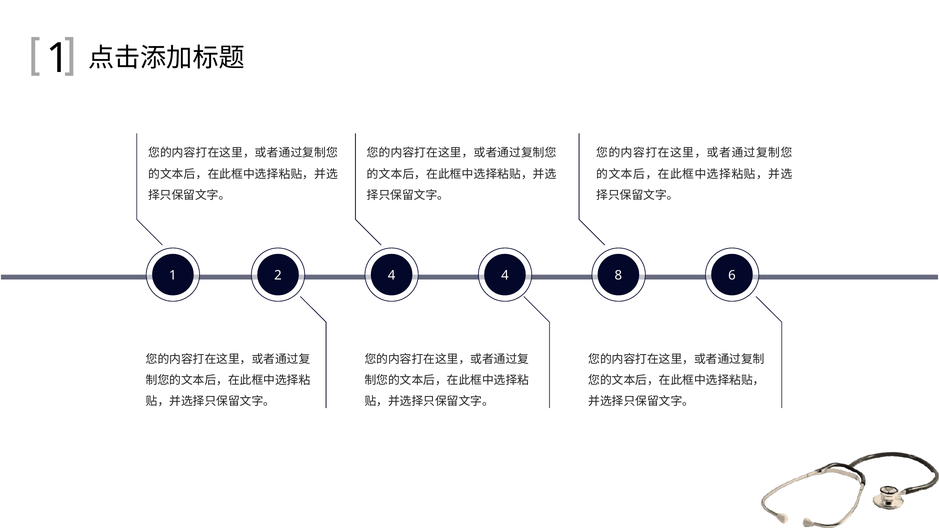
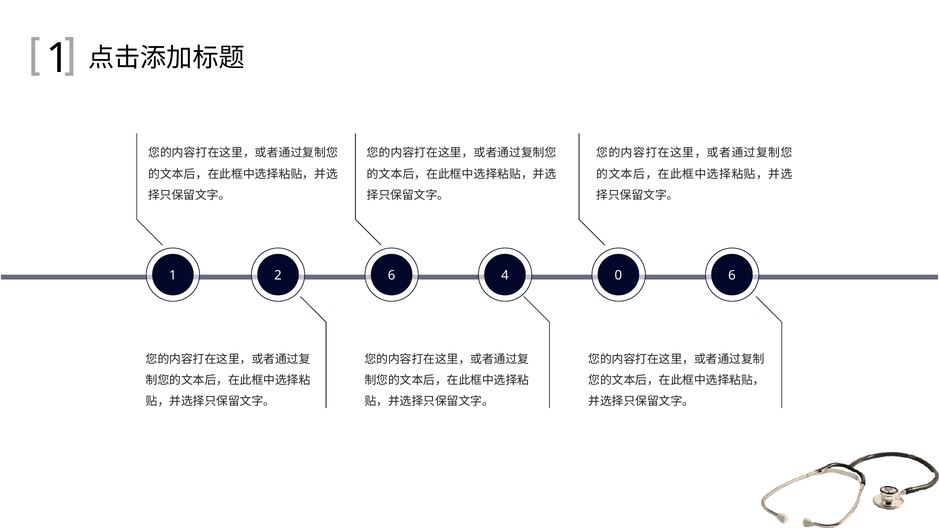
2 4: 4 -> 6 (392, 276)
8: 8 -> 0 (618, 276)
